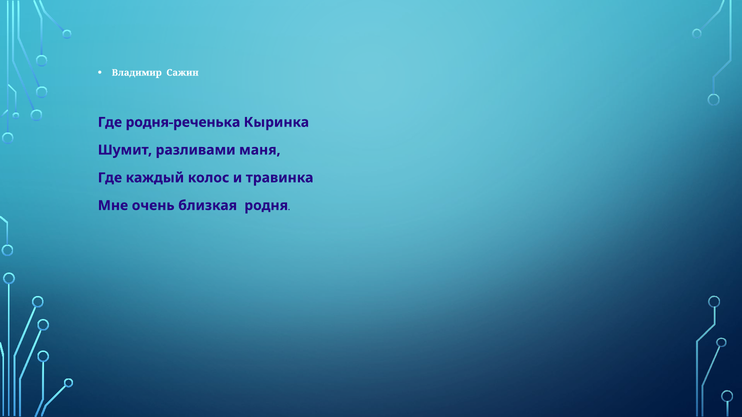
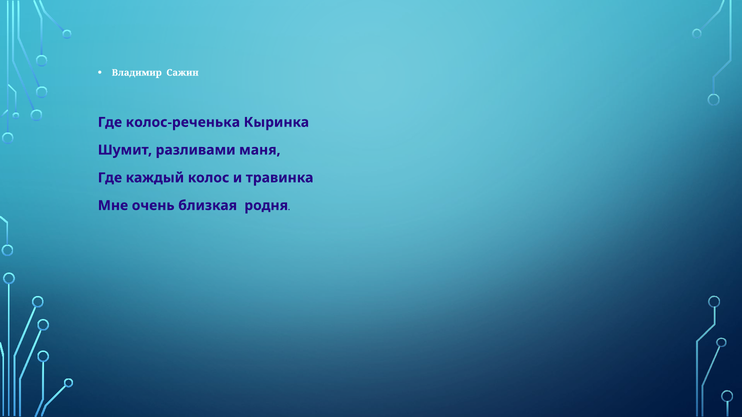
родня-реченька: родня-реченька -> колос-реченька (183, 122)
